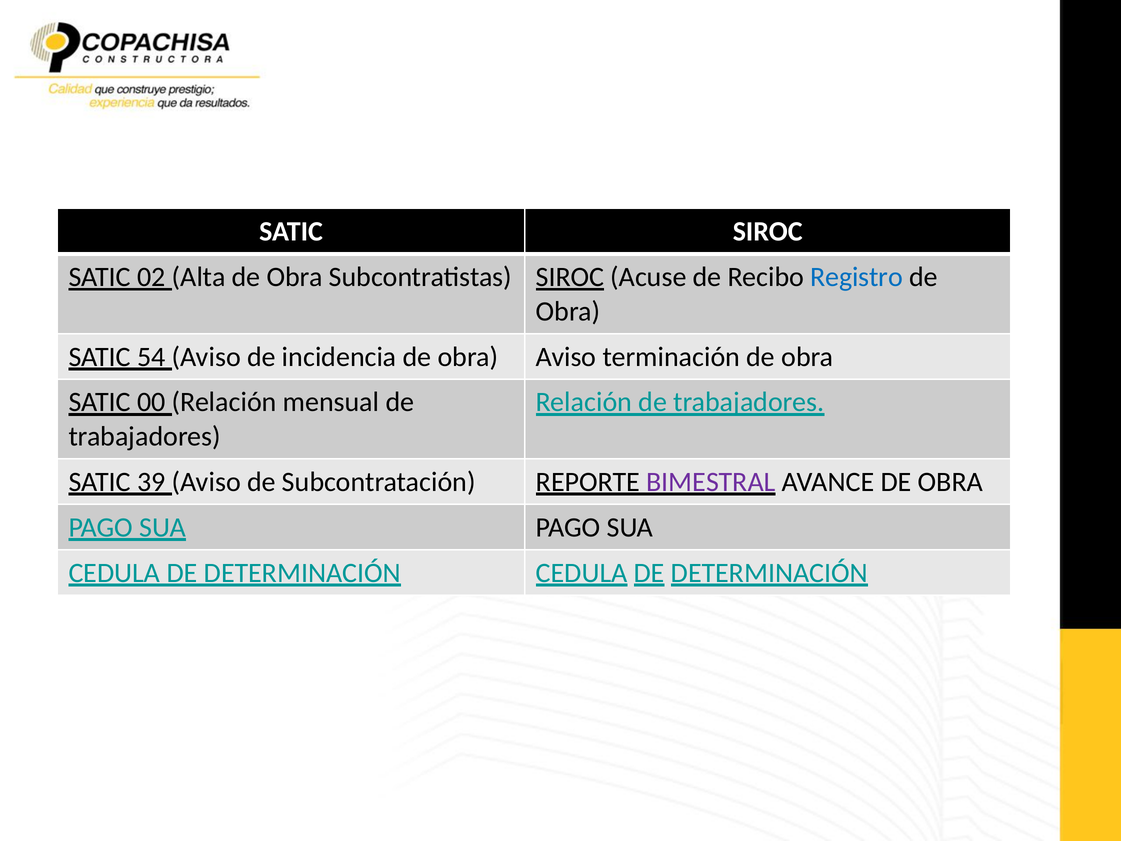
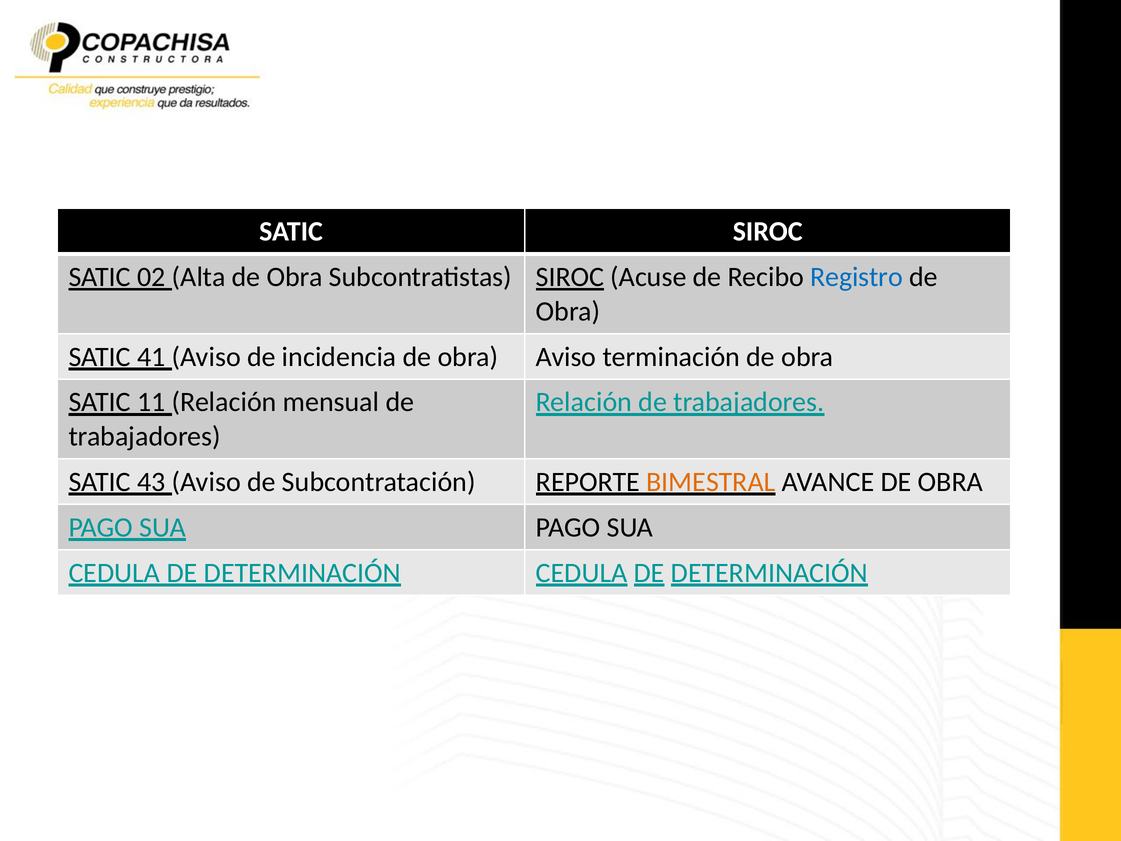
54: 54 -> 41 (151, 357)
00: 00 -> 11 (151, 402)
39: 39 -> 43 (151, 482)
BIMESTRAL colour: purple -> orange (711, 482)
